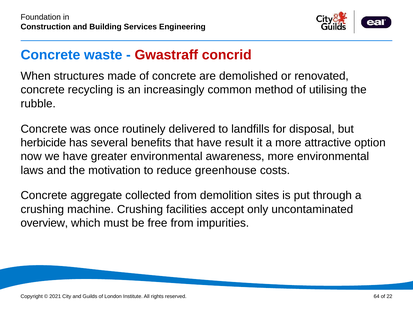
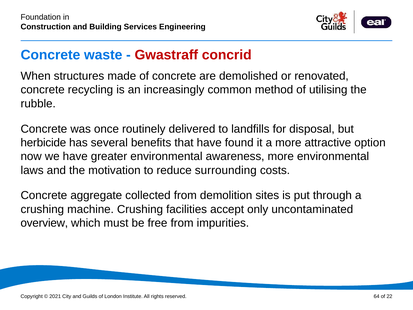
result: result -> found (239, 143)
greenhouse: greenhouse -> surrounding (226, 170)
